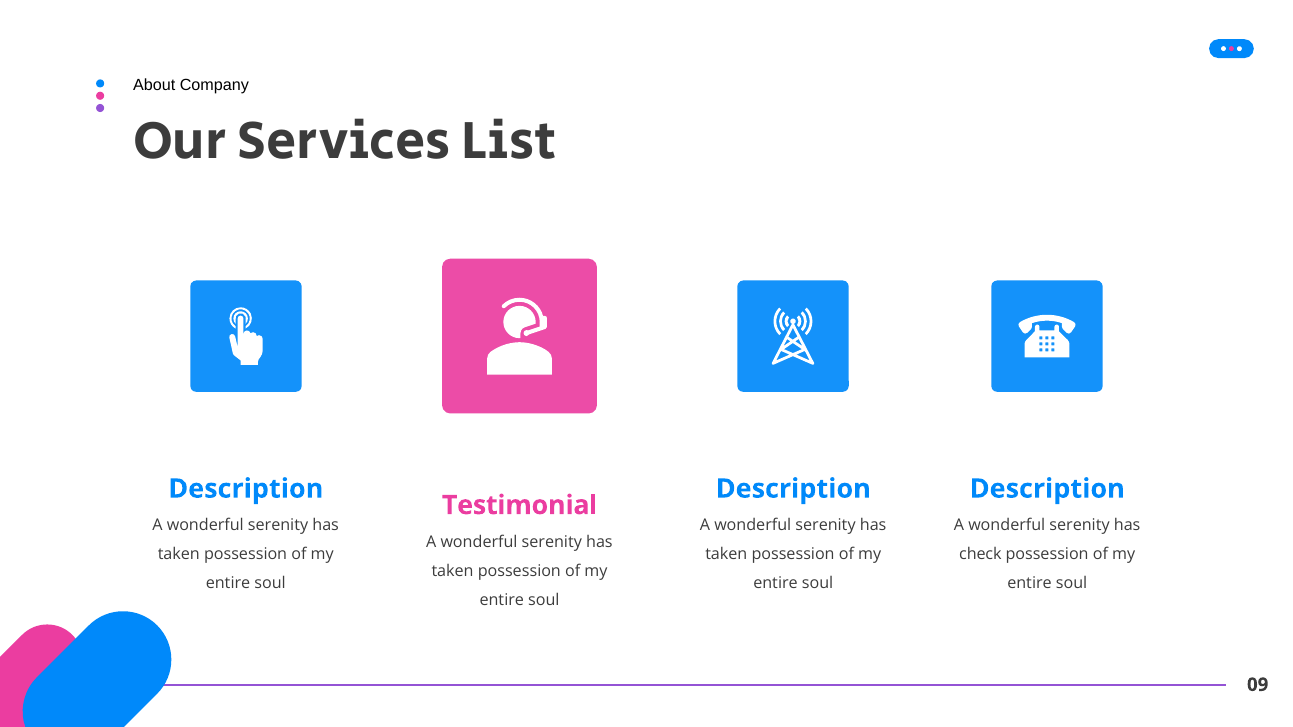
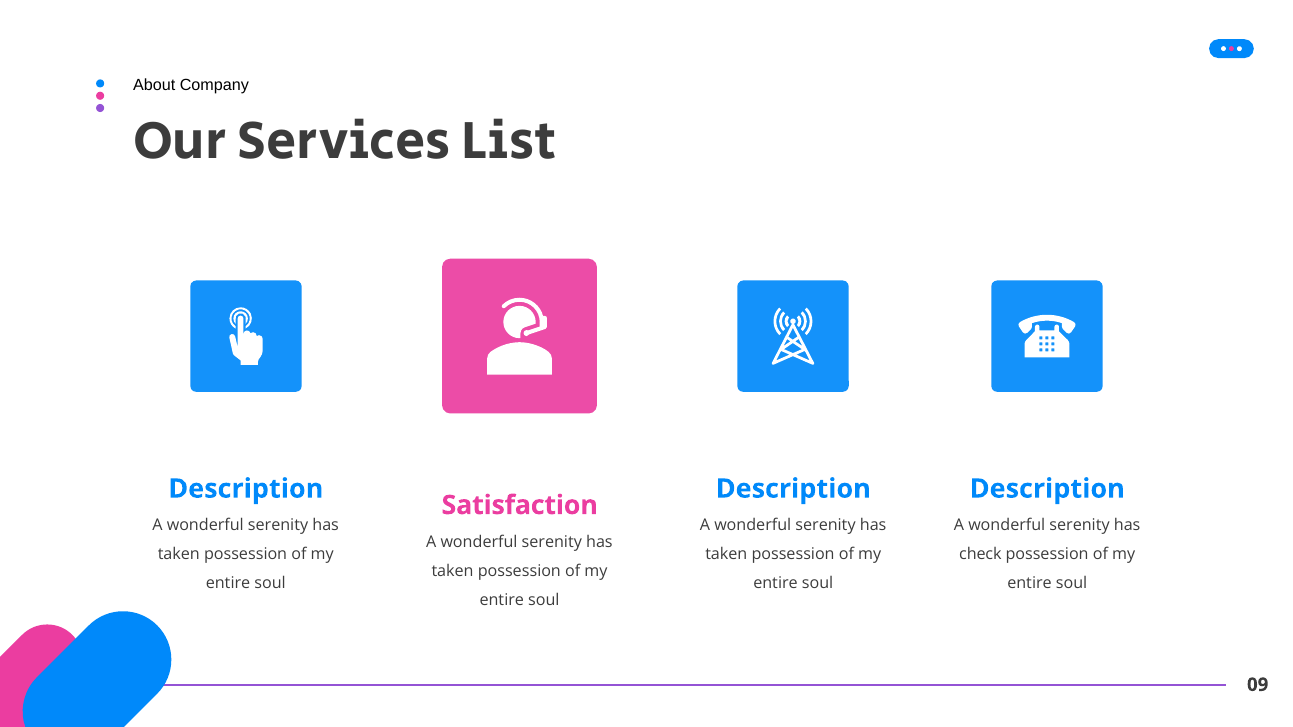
Testimonial: Testimonial -> Satisfaction (520, 505)
